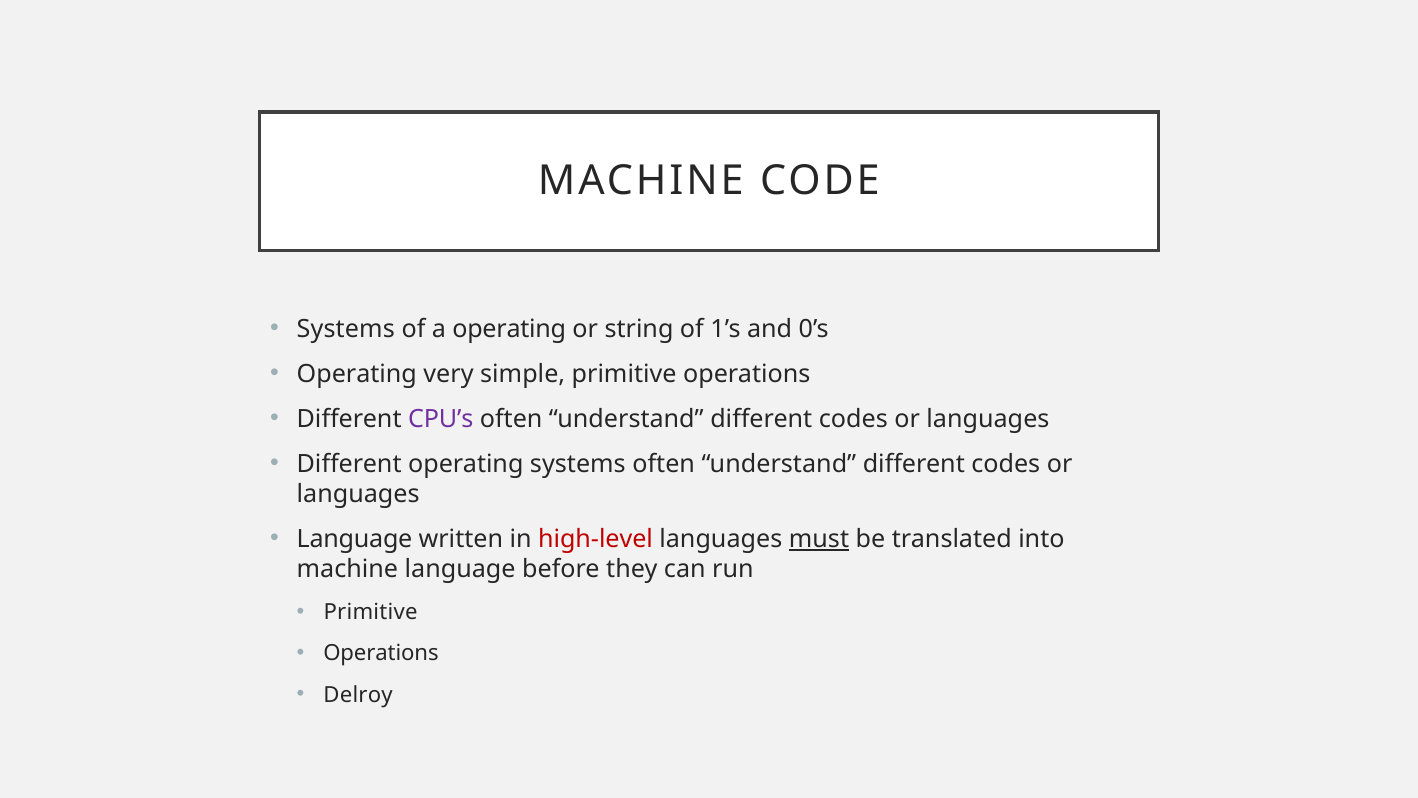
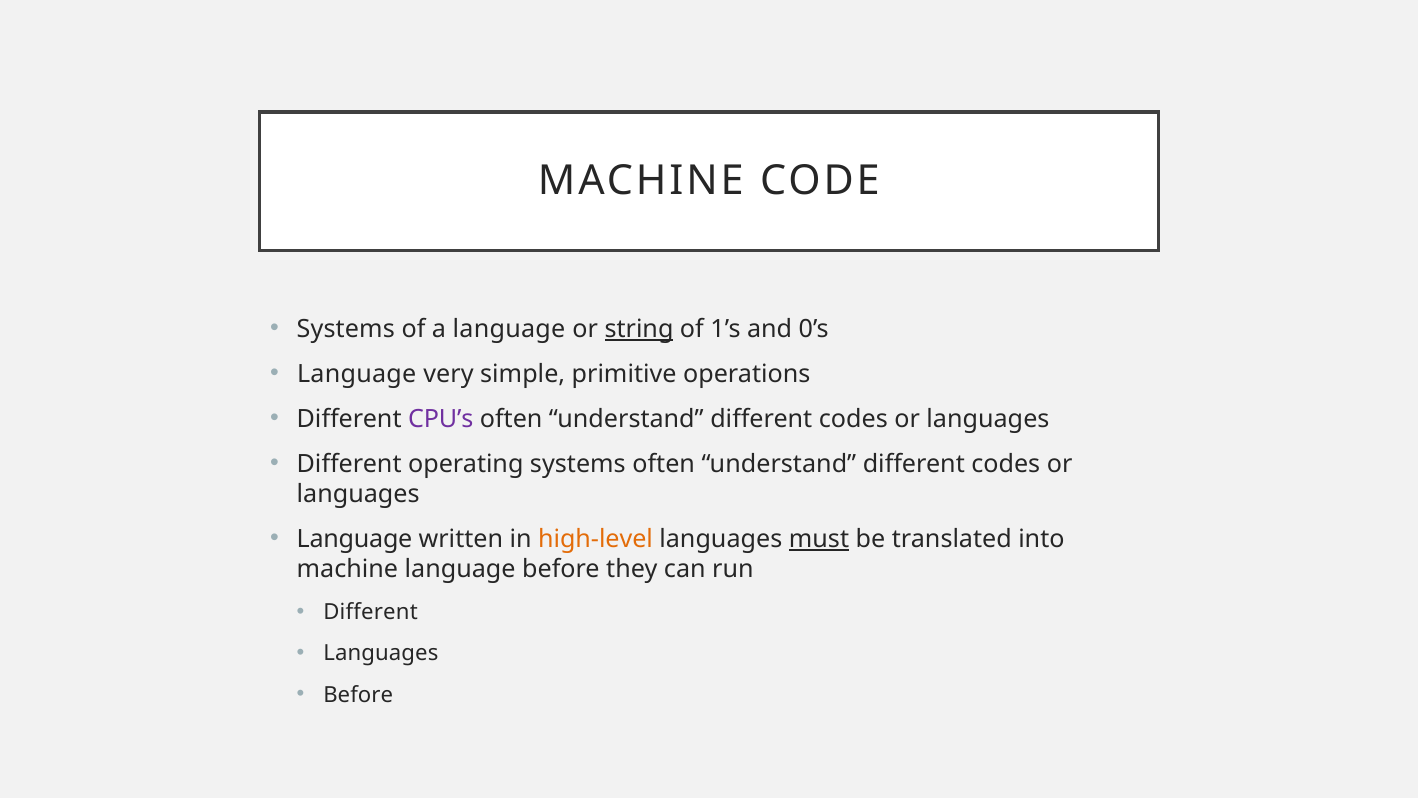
a operating: operating -> language (509, 329)
string underline: none -> present (639, 329)
Operating: Operating -> Language (357, 374)
high-level colour: red -> orange (596, 539)
Primitive: Primitive -> Different (371, 612)
Operations: Operations -> Languages (381, 653)
Delroy: Delroy -> Before (358, 695)
